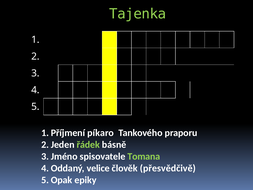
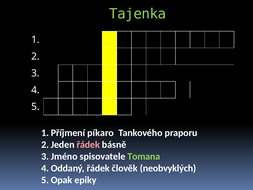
řádek colour: light green -> pink (88, 144)
velice: velice -> řádek (98, 168)
přesvědčivě: přesvědčivě -> neobvyklých (168, 168)
